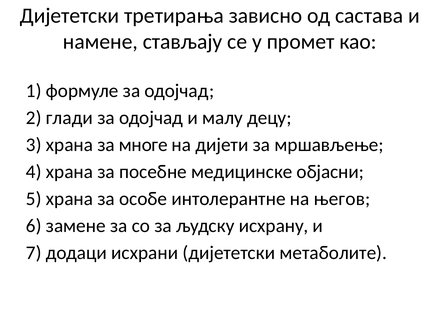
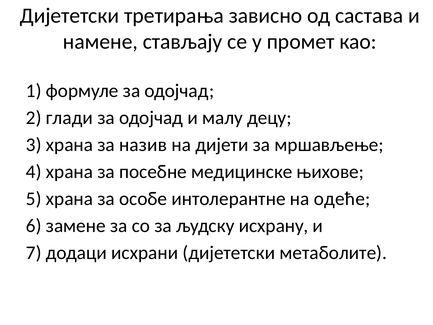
многе: многе -> назив (143, 145)
објасни: објасни -> њихове (330, 172)
његов: његов -> одеће (342, 199)
